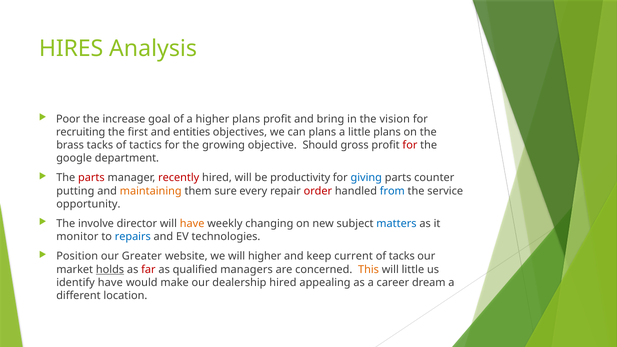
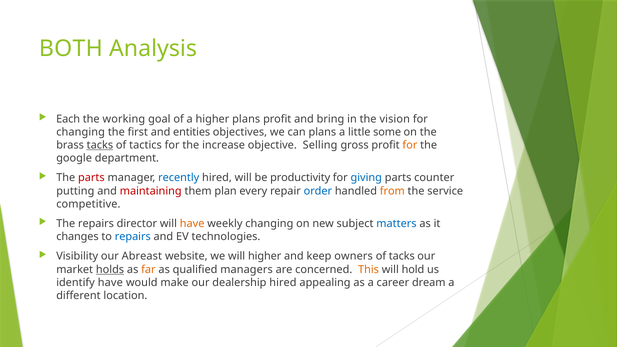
HIRES: HIRES -> BOTH (71, 49)
Poor: Poor -> Each (68, 119)
increase: increase -> working (124, 119)
recruiting: recruiting -> changing (81, 132)
little plans: plans -> some (387, 132)
tacks underline: none -> present (100, 145)
growing: growing -> increase (224, 145)
Should: Should -> Selling (320, 145)
for colour: red -> orange (410, 145)
recently colour: red -> blue (179, 178)
maintaining colour: orange -> red (151, 191)
sure: sure -> plan (226, 191)
order colour: red -> blue (318, 191)
from colour: blue -> orange (392, 191)
opportunity: opportunity -> competitive (88, 204)
The involve: involve -> repairs (96, 224)
monitor: monitor -> changes (77, 237)
Position: Position -> Visibility (77, 256)
Greater: Greater -> Abreast (142, 256)
current: current -> owners (354, 256)
far colour: red -> orange (148, 269)
will little: little -> hold (413, 269)
